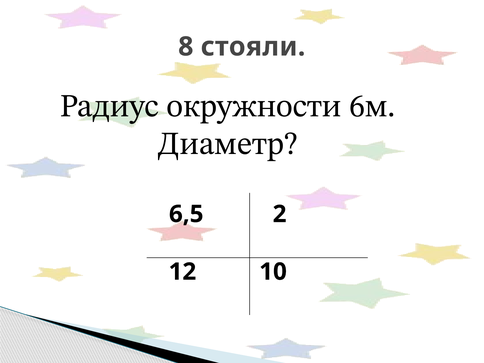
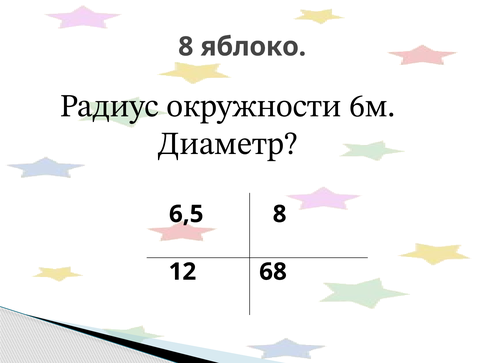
стояли: стояли -> яблоко (253, 47)
6,5 2: 2 -> 8 (280, 214)
10: 10 -> 68 (273, 272)
